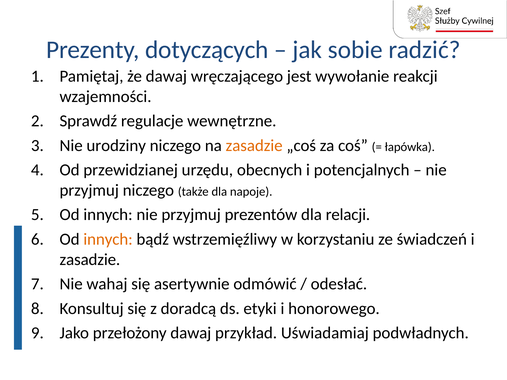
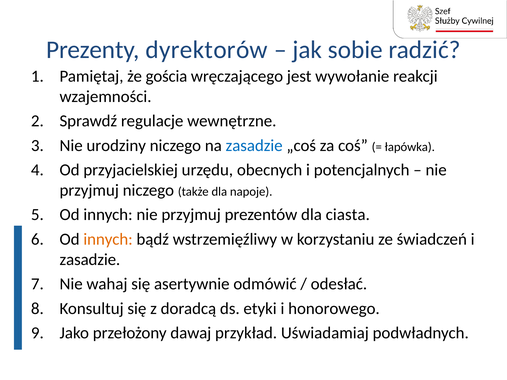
dotyczących: dotyczących -> dyrektorów (207, 50)
że dawaj: dawaj -> gościa (166, 76)
zasadzie colour: orange -> blue (254, 146)
przewidzianej: przewidzianej -> przyjacielskiej (131, 170)
relacji: relacji -> ciasta (348, 215)
